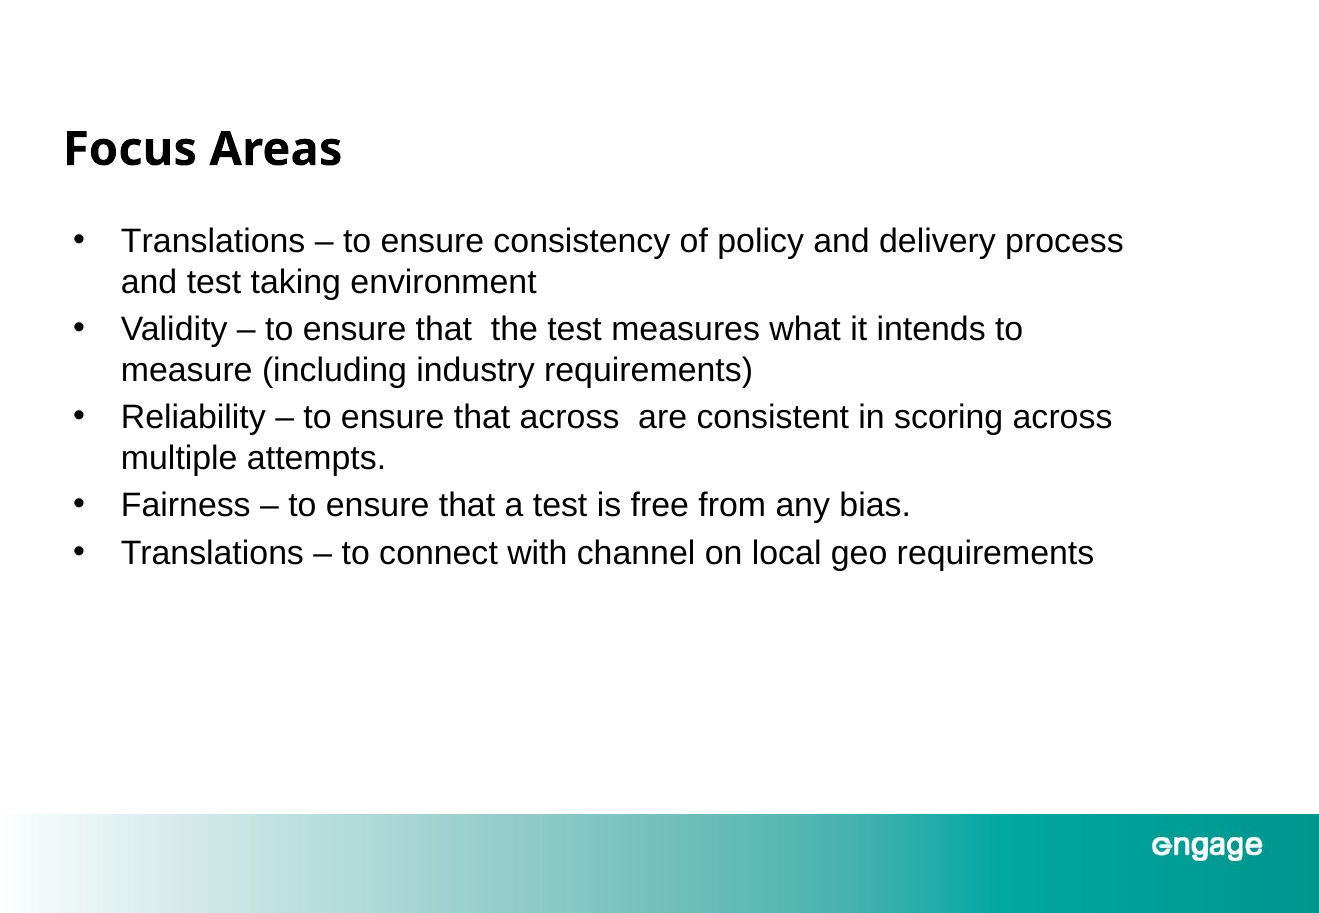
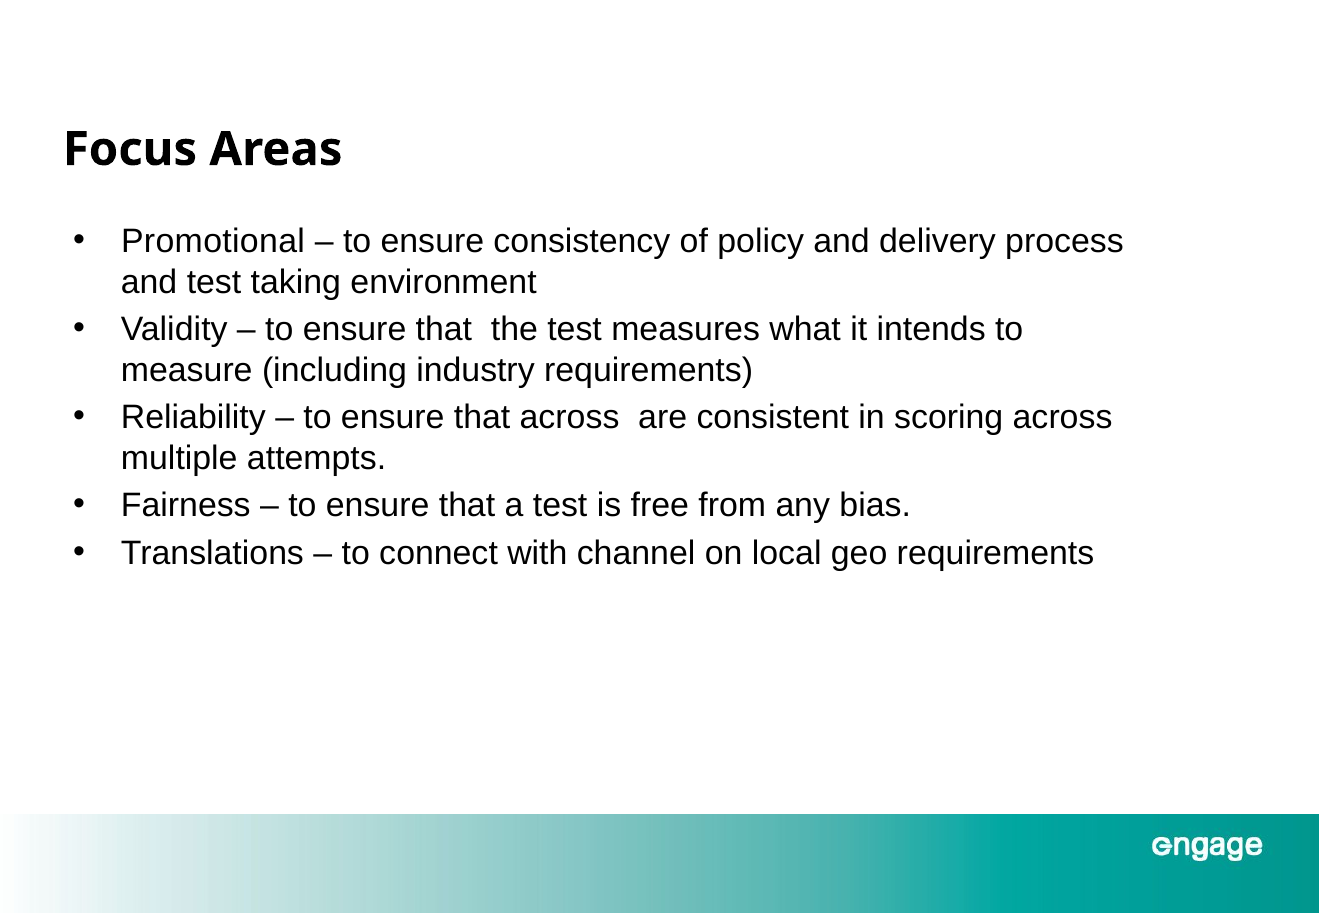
Translations: Translations -> Promotional (213, 242)
